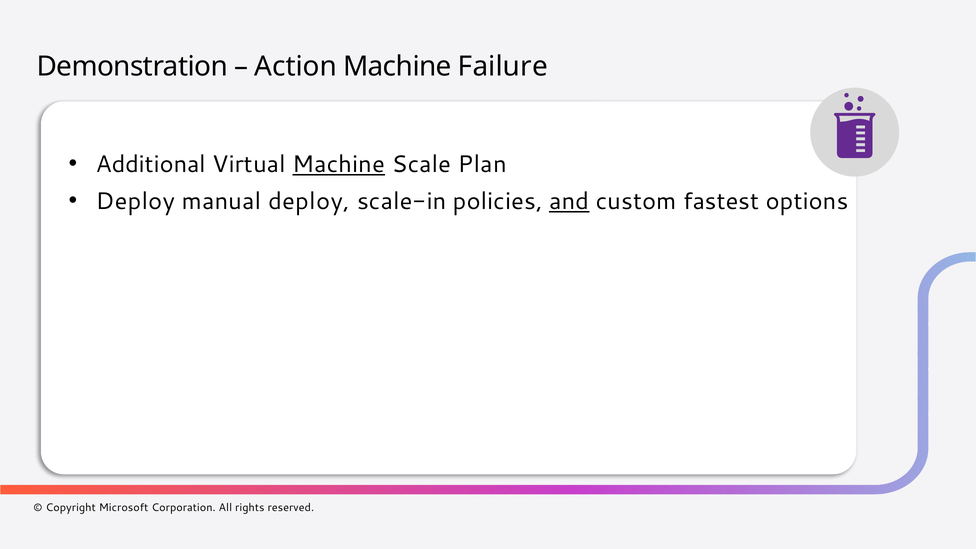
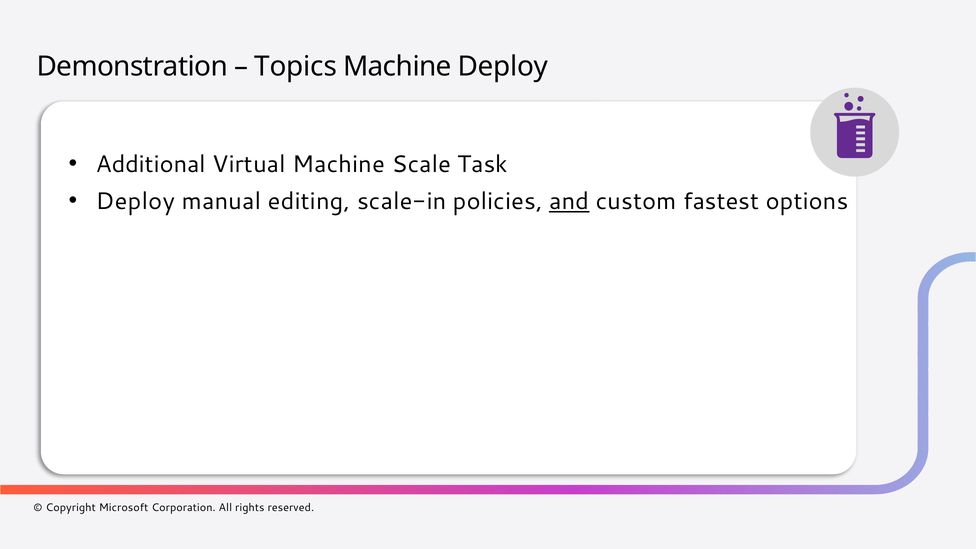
Action: Action -> Topics (296, 67)
Machine Failure: Failure -> Deploy (503, 67)
Machine underline: present -> none (339, 164)
Plan: Plan -> Task (483, 164)
manual deploy: deploy -> editing (309, 201)
